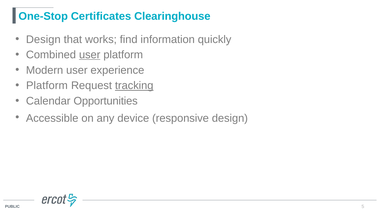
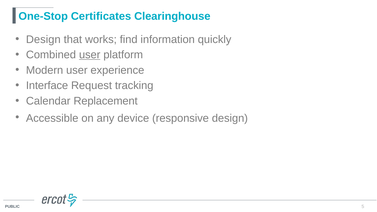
Platform: Platform -> Interface (47, 86)
tracking underline: present -> none (134, 86)
Opportunities: Opportunities -> Replacement (106, 101)
